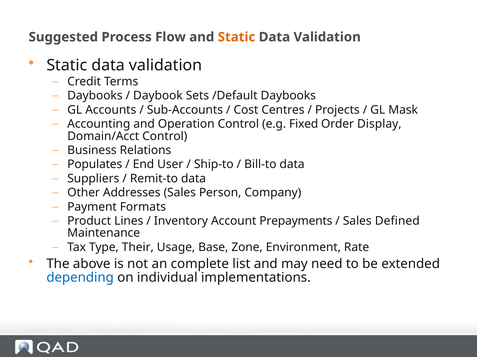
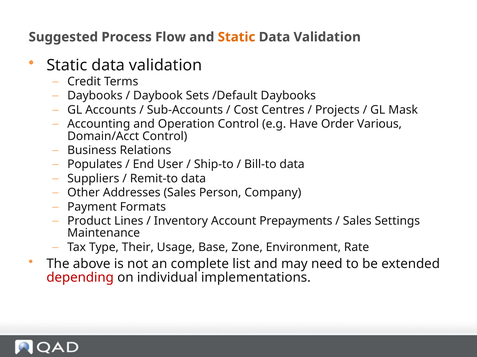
Fixed: Fixed -> Have (304, 124)
Display: Display -> Various (379, 124)
Defined: Defined -> Settings (397, 221)
depending colour: blue -> red (80, 278)
